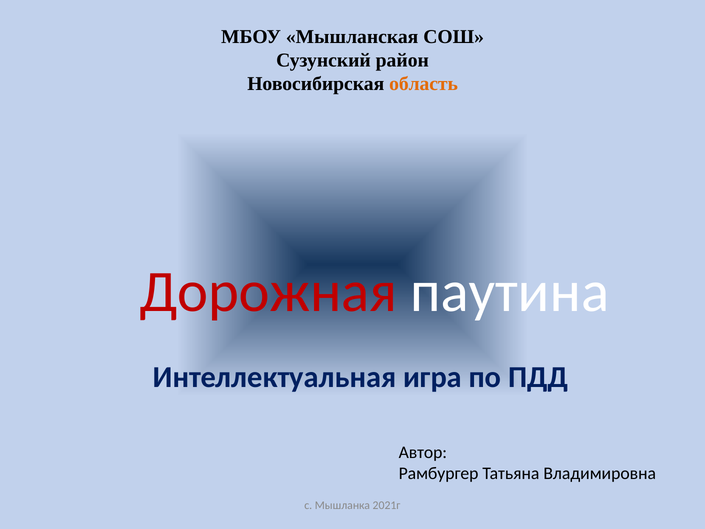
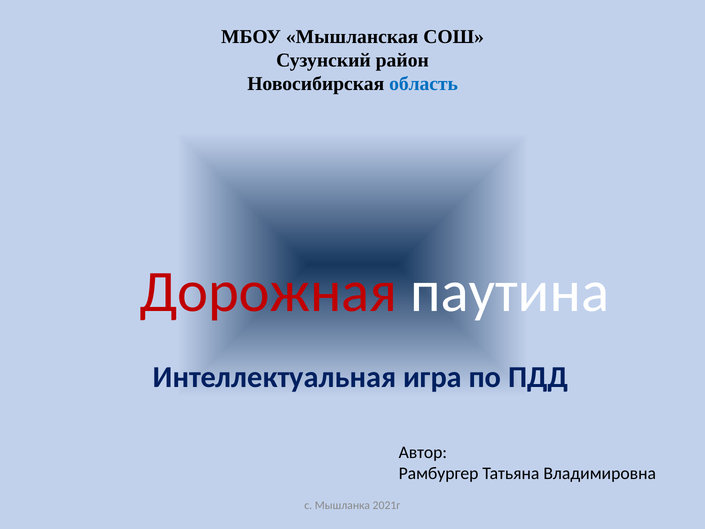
область colour: orange -> blue (424, 84)
